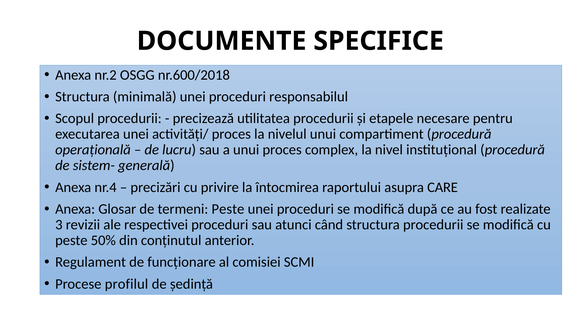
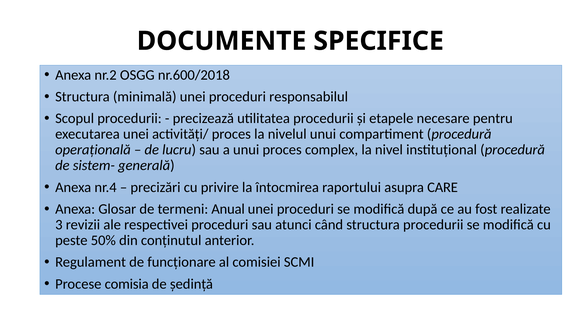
termeni Peste: Peste -> Anual (228, 209)
profilul: profilul -> comisia (127, 284)
